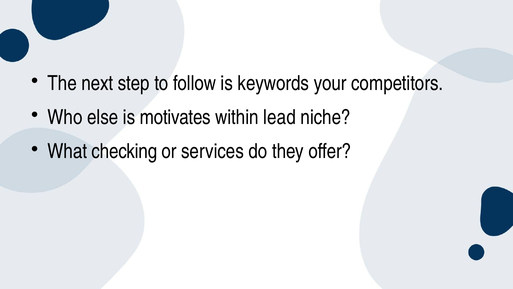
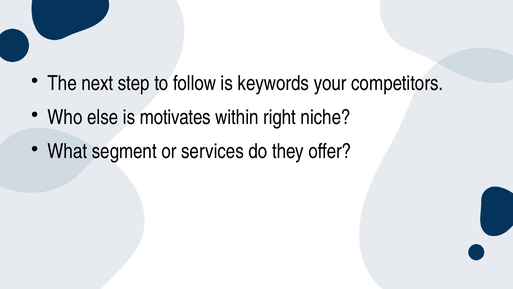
lead: lead -> right (280, 117)
checking: checking -> segment (124, 151)
